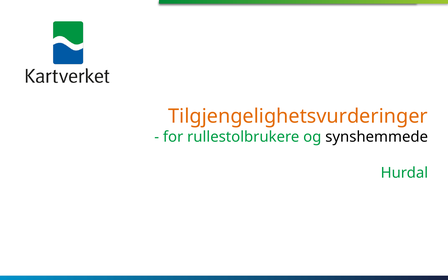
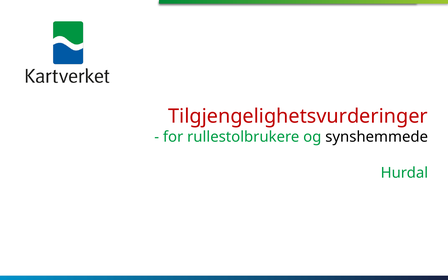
Tilgjengelighetsvurderinger colour: orange -> red (298, 116)
